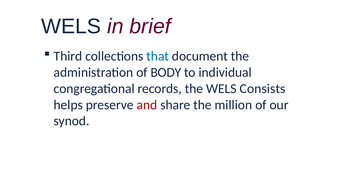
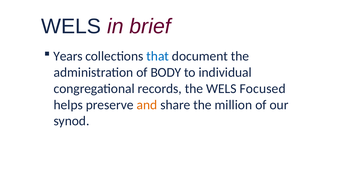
Third: Third -> Years (68, 56)
Consists: Consists -> Focused (263, 89)
and colour: red -> orange (147, 105)
